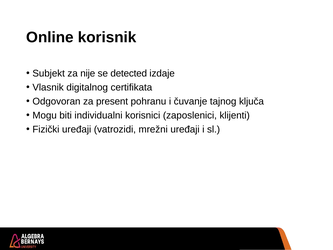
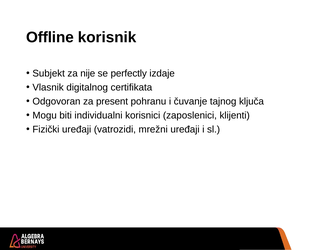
Online: Online -> Offline (50, 37)
detected: detected -> perfectly (129, 73)
